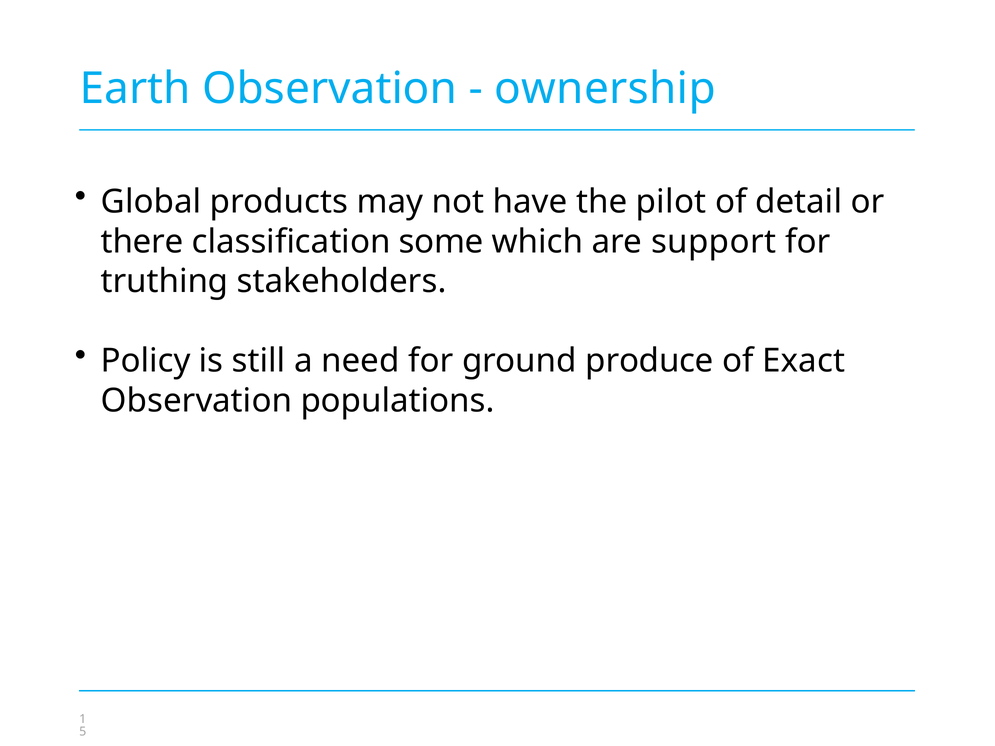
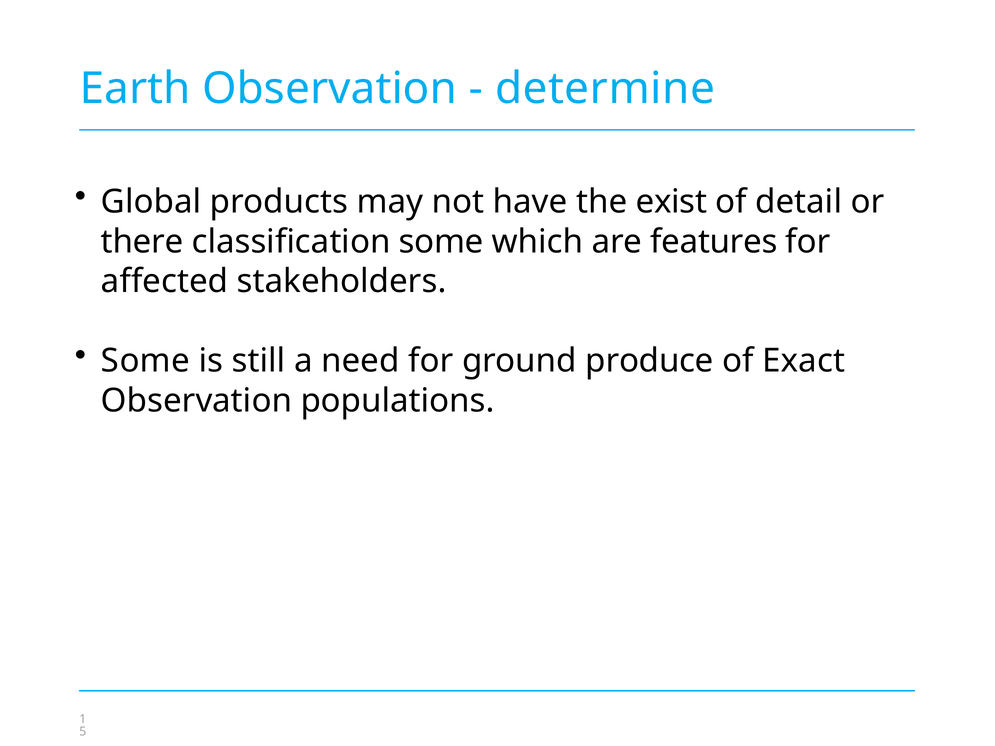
ownership: ownership -> determine (605, 89)
pilot: pilot -> exist (671, 202)
support: support -> features (714, 242)
truthing: truthing -> affected (165, 281)
Policy: Policy -> Some (145, 361)
